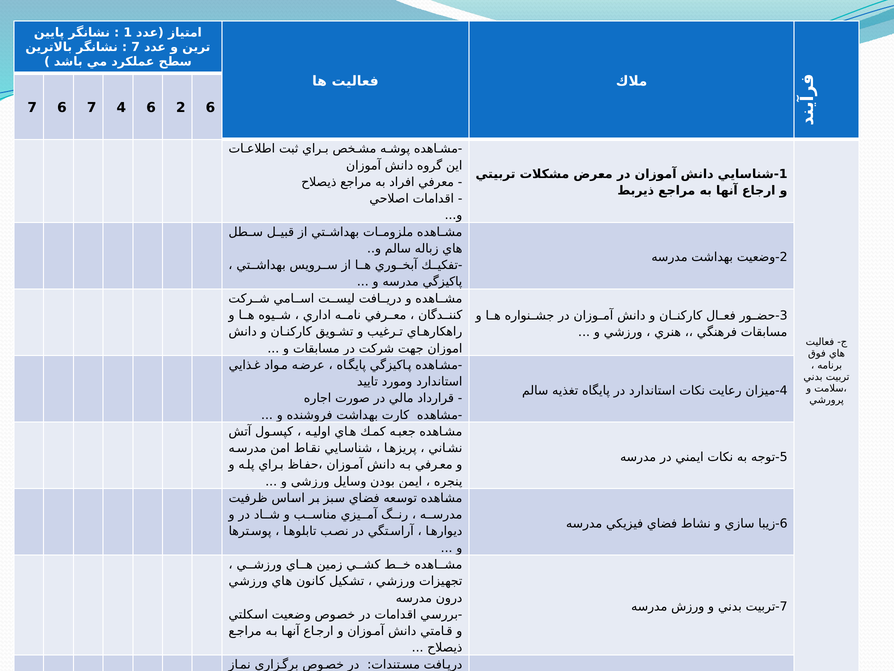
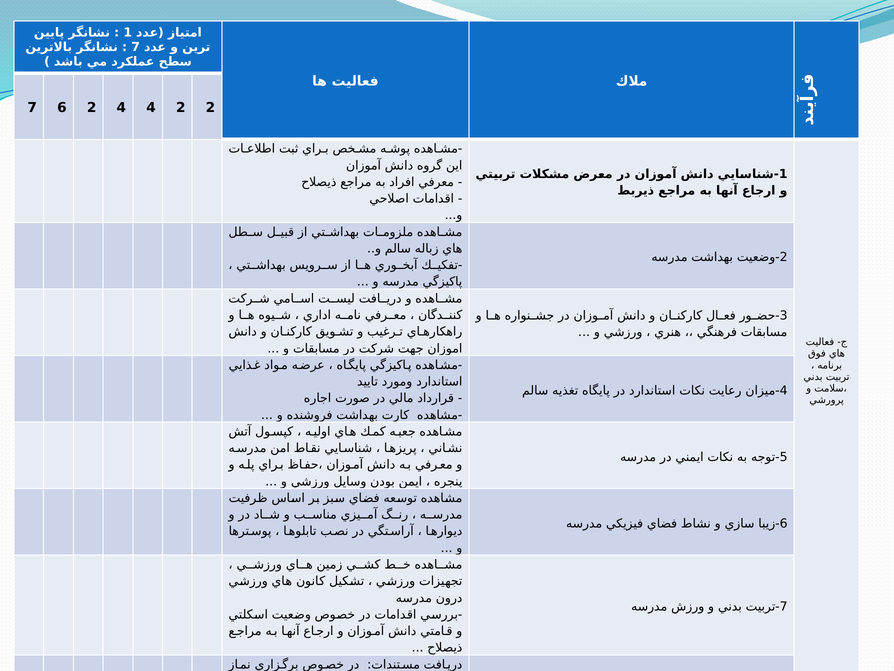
6 7: 7 -> 2 (92, 108)
4 6: 6 -> 4 (151, 108)
2 6: 6 -> 2 (210, 108)
